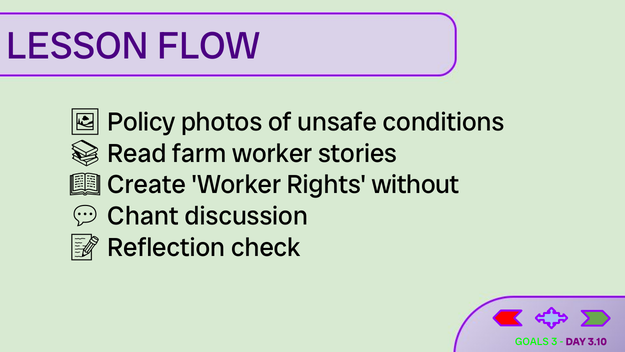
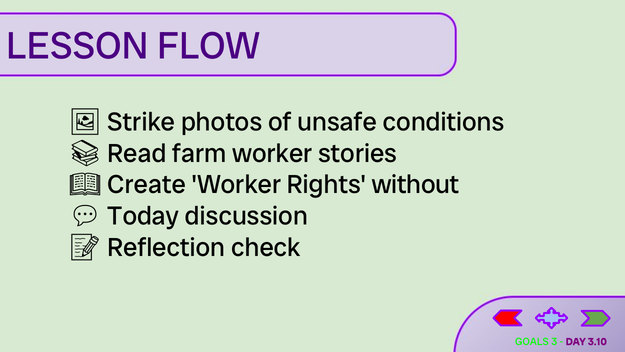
Policy: Policy -> Strike (141, 122)
Chant: Chant -> Today (143, 216)
